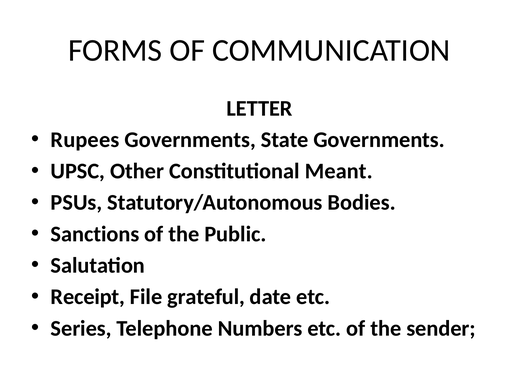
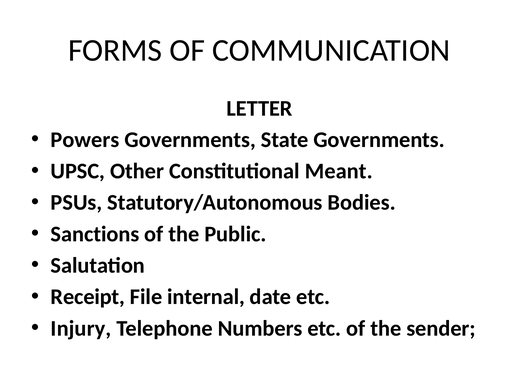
Rupees: Rupees -> Powers (85, 140)
grateful: grateful -> internal (206, 297)
Series: Series -> Injury (81, 329)
